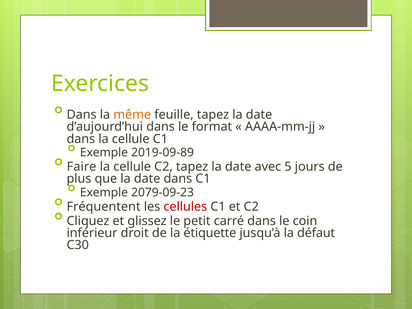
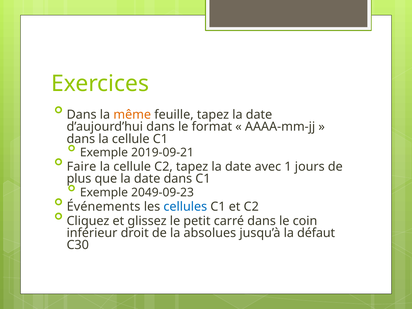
2019-09-89: 2019-09-89 -> 2019-09-21 (163, 153)
5: 5 -> 1 (288, 167)
2079-09-23: 2079-09-23 -> 2049-09-23 (163, 192)
Fréquentent: Fréquentent -> Événements (104, 207)
cellules colour: red -> blue (185, 207)
étiquette: étiquette -> absolues (210, 233)
